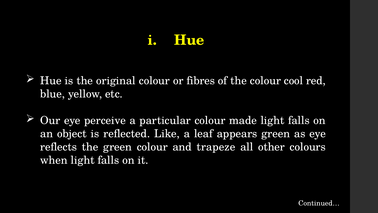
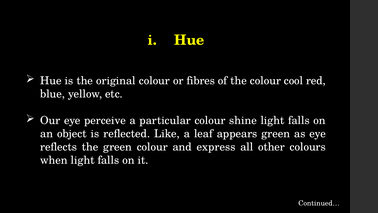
made: made -> shine (243, 120)
trapeze: trapeze -> express (216, 147)
